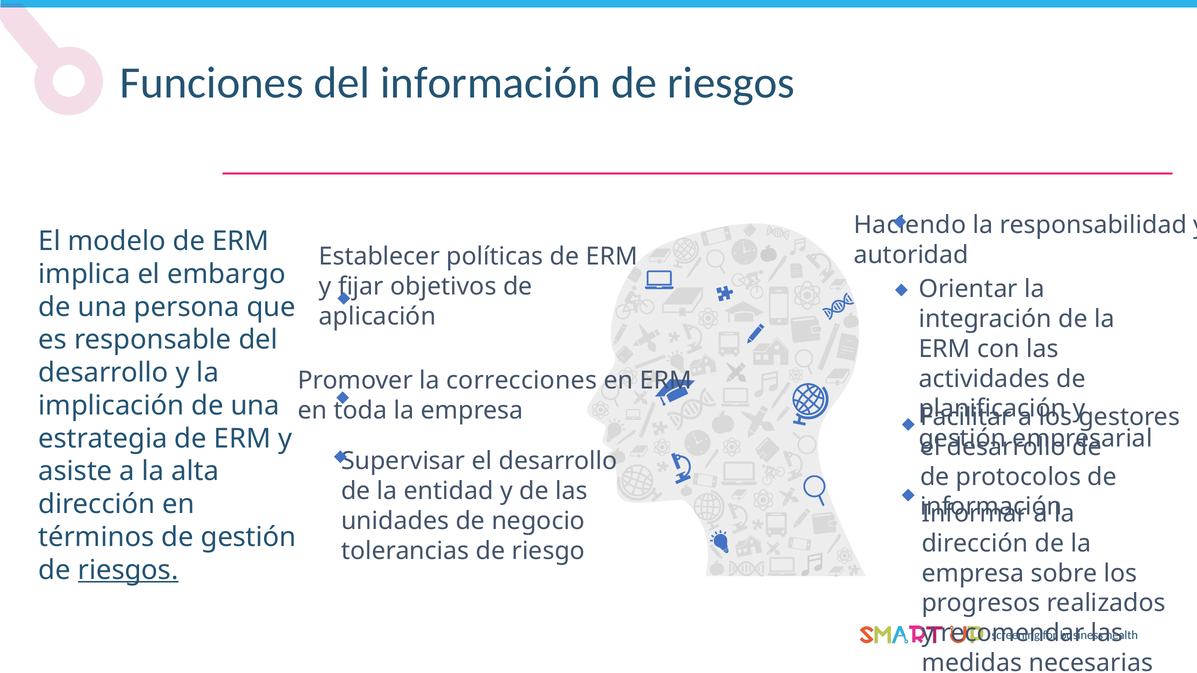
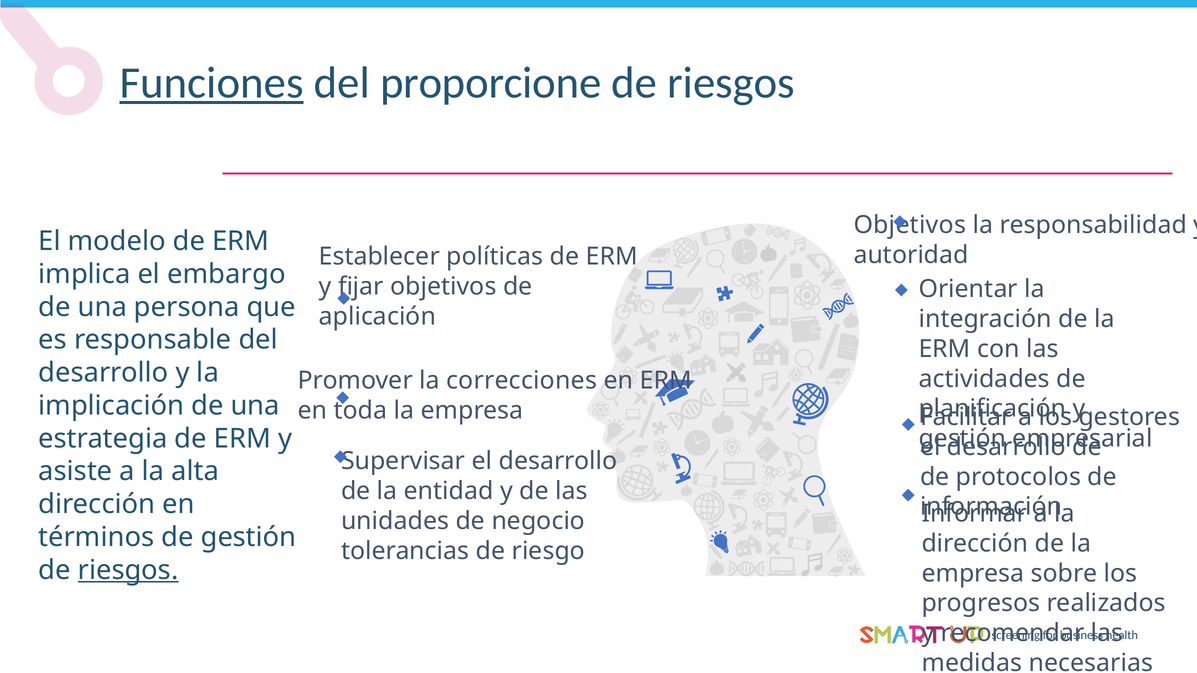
Funciones underline: none -> present (212, 83)
del información: información -> proporcione (491, 83)
Haciendo: Haciendo -> Objetivos (910, 225)
